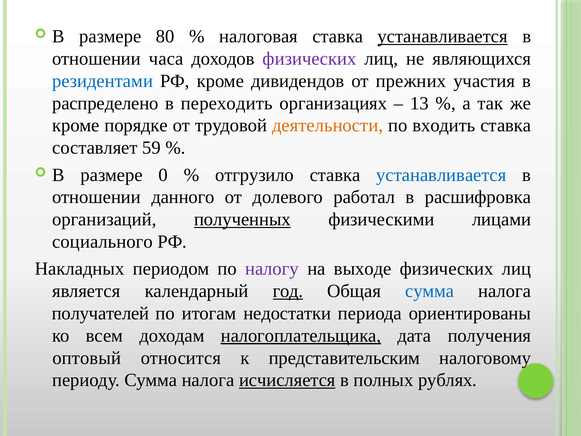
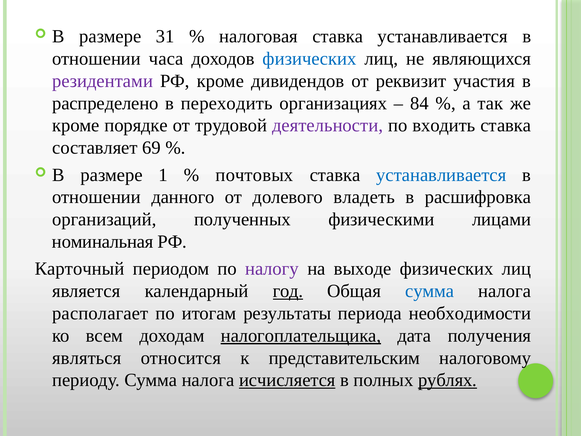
80: 80 -> 31 (165, 36)
устанавливается underline: present -> none (443, 36)
физических colour: purple -> blue (309, 59)
резидентами colour: blue -> purple (103, 81)
прежних: прежних -> реквизит (411, 81)
13: 13 -> 84 (419, 103)
деятельности colour: orange -> purple (328, 125)
59: 59 -> 69 (152, 148)
0: 0 -> 1 (163, 175)
отгрузило: отгрузило -> почтовых (254, 175)
работал: работал -> владеть (364, 197)
полученных underline: present -> none (242, 219)
социального: социального -> номинальная (103, 242)
Накладных: Накладных -> Карточный (80, 269)
получателей: получателей -> располагает (100, 313)
недостатки: недостатки -> результаты (287, 313)
ориентированы: ориентированы -> необходимости (470, 313)
оптовый: оптовый -> являться (87, 358)
рублях underline: none -> present (447, 380)
